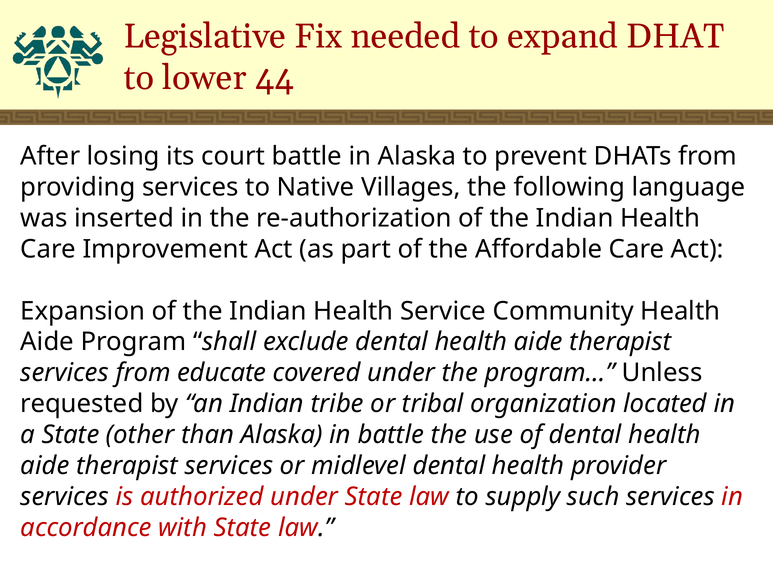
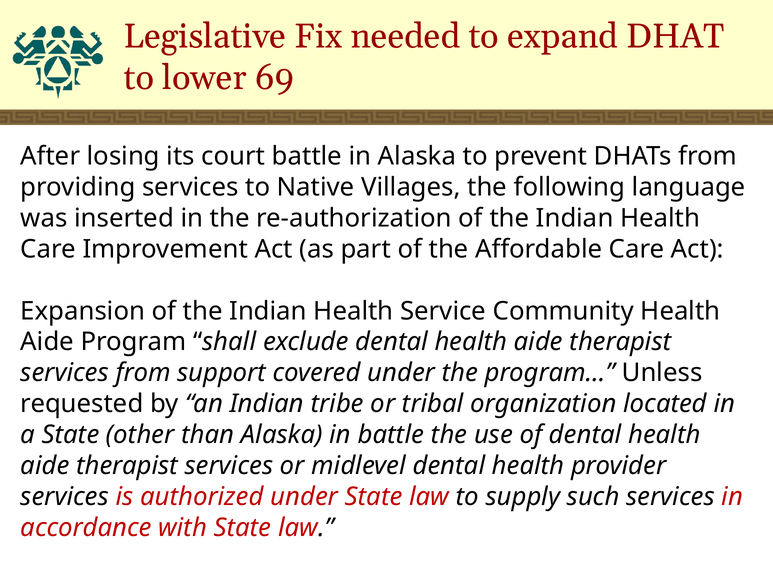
44: 44 -> 69 (275, 78)
educate: educate -> support (222, 373)
